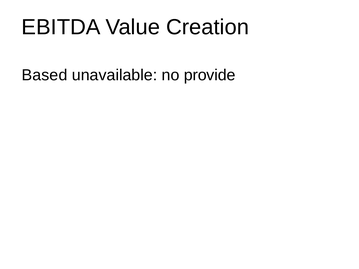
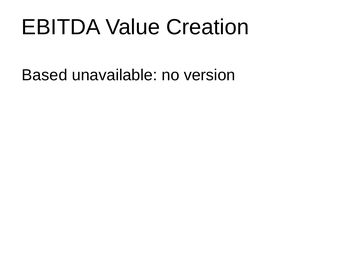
provide: provide -> version (210, 75)
